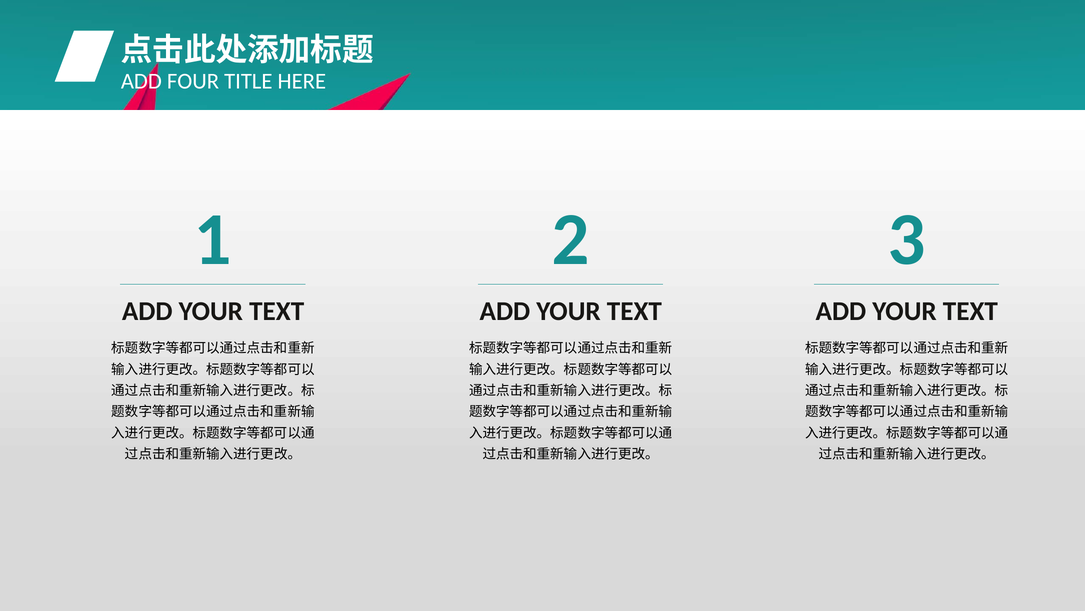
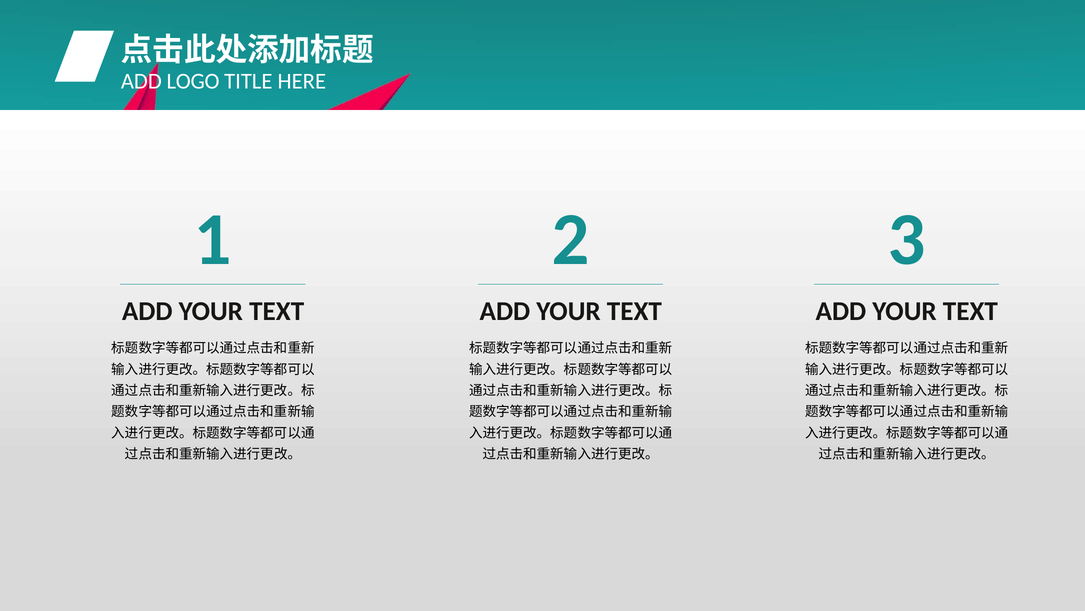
FOUR: FOUR -> LOGO (193, 81)
